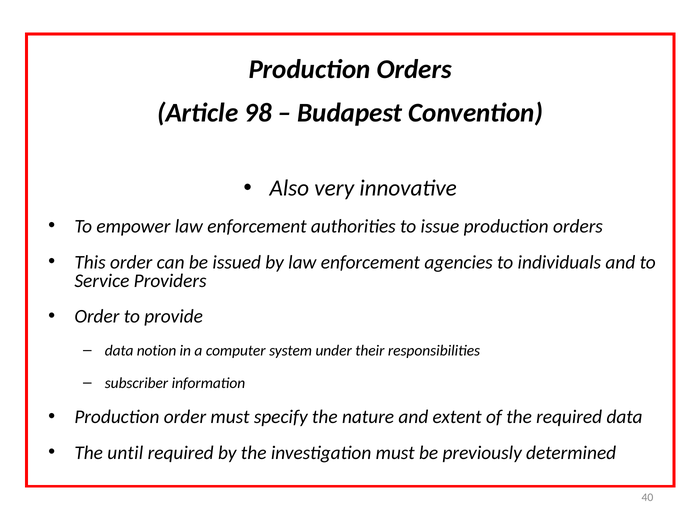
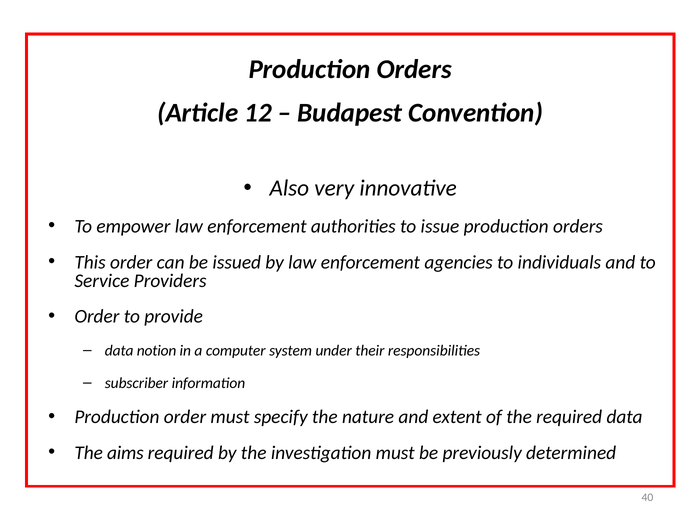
98: 98 -> 12 (258, 113)
until: until -> aims (125, 453)
